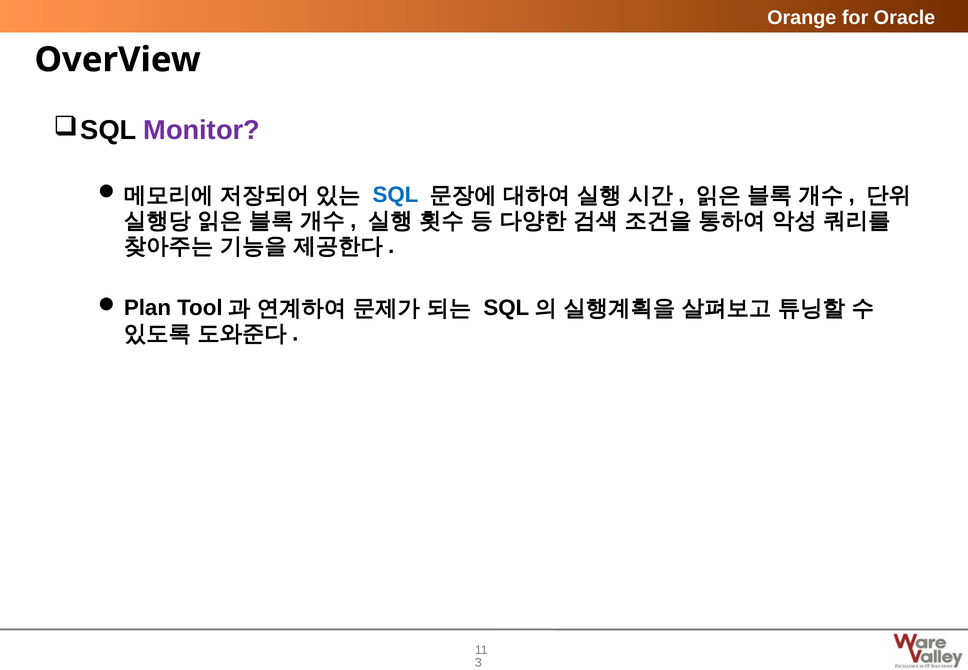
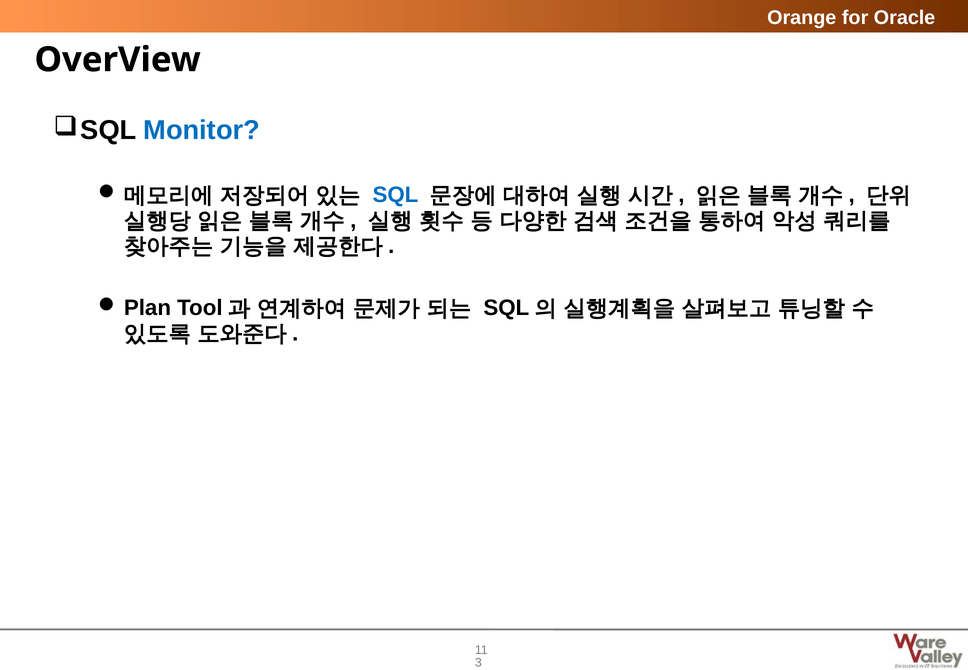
Monitor colour: purple -> blue (202, 130)
